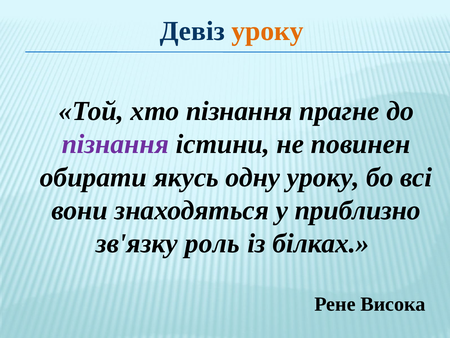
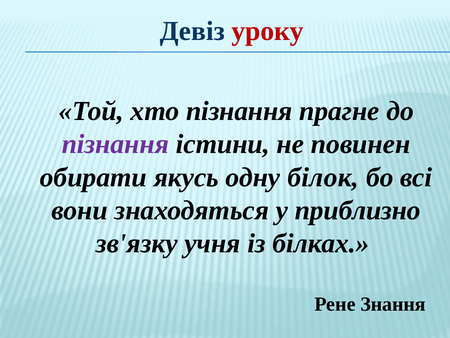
уроку colour: orange -> red (268, 31)
одну уроку: уроку -> білок (323, 177)
роль: роль -> учня (212, 243)
Висока: Висока -> Знання (393, 304)
